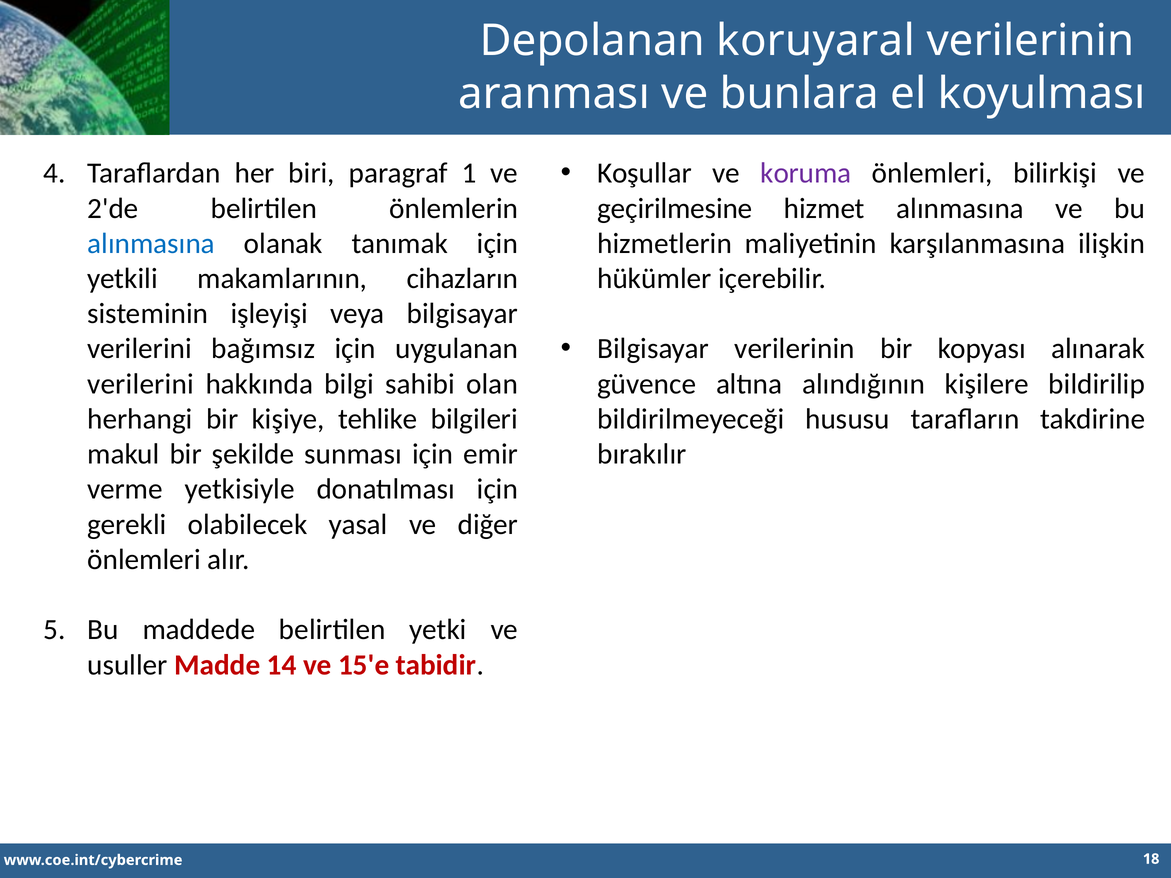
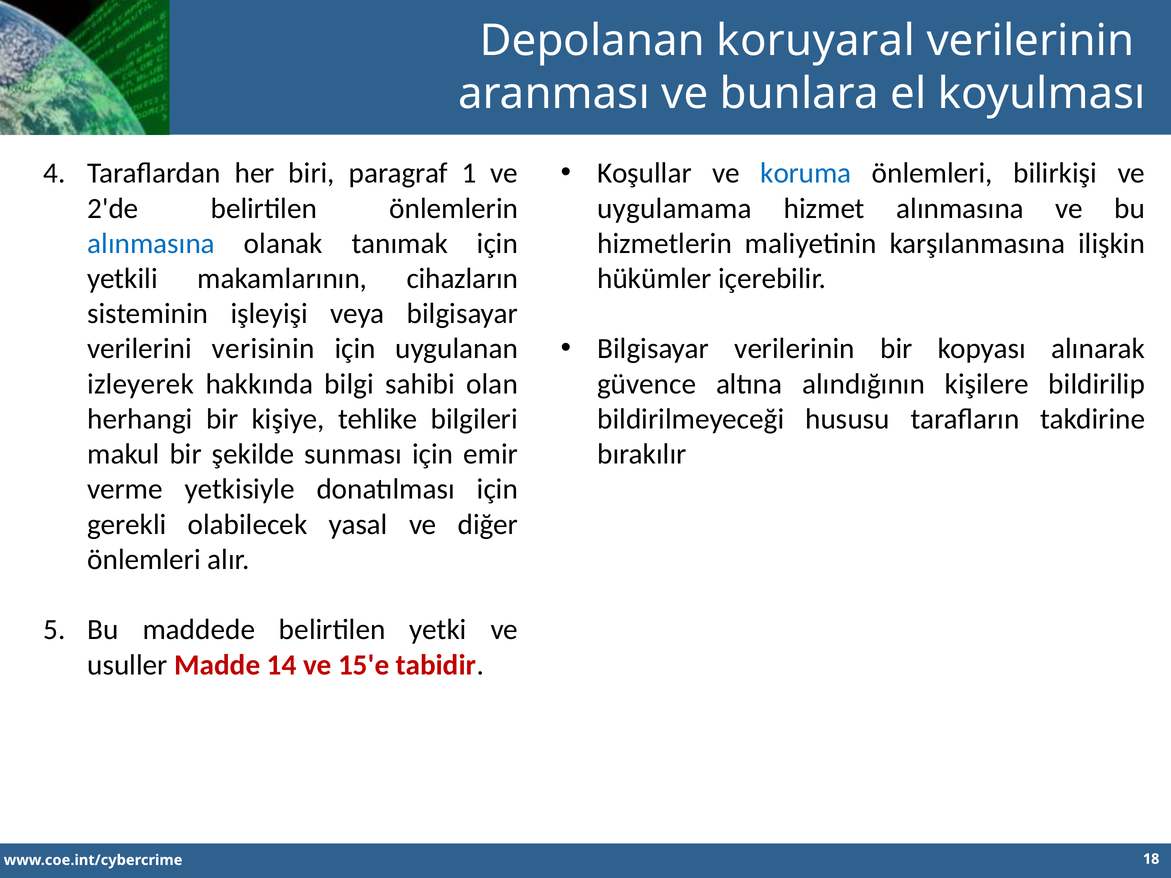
koruma colour: purple -> blue (806, 173)
geçirilmesine: geçirilmesine -> uygulamama (675, 208)
bağımsız: bağımsız -> verisinin (263, 349)
verilerini: verilerini -> izleyerek (141, 384)
